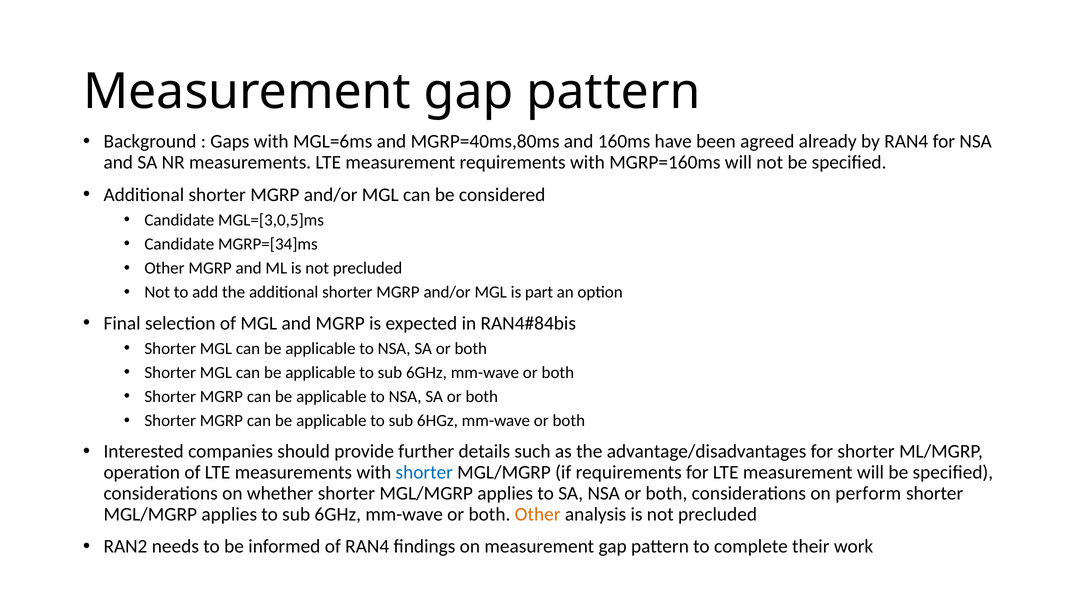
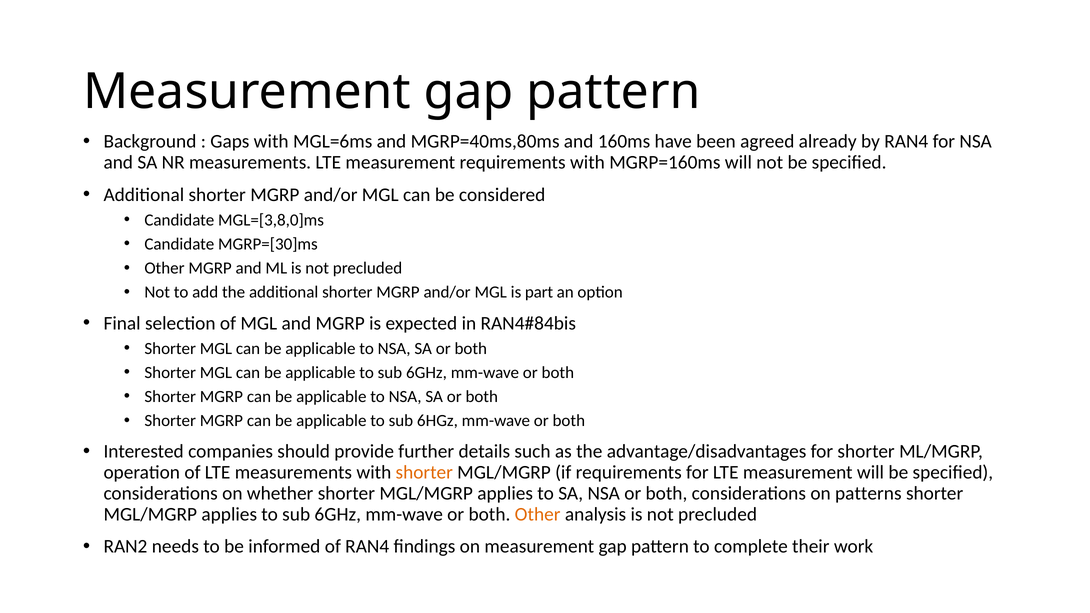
MGL=[3,0,5]ms: MGL=[3,0,5]ms -> MGL=[3,8,0]ms (271, 220)
MGRP=[34]ms: MGRP=[34]ms -> MGRP=[30]ms (268, 244)
shorter colour: blue -> orange (424, 473)
perform: perform -> patterns (868, 493)
